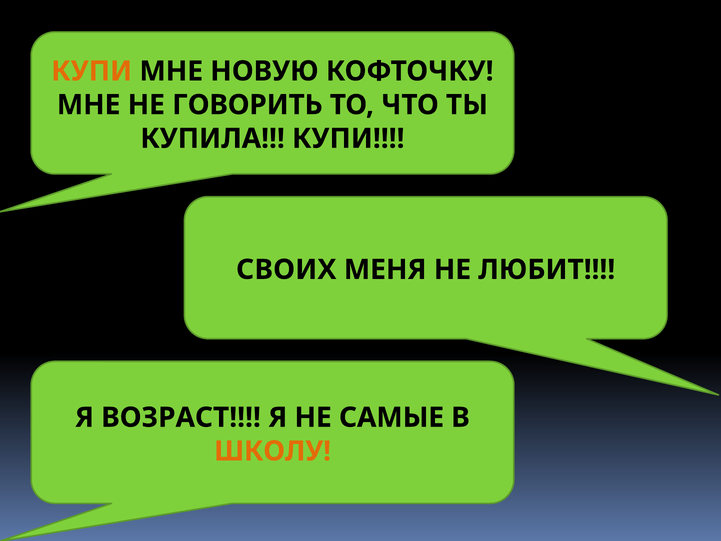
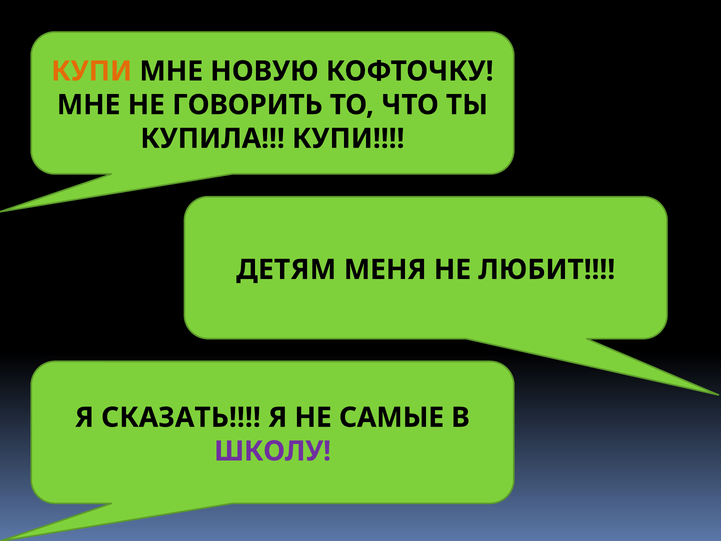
СВОИХ: СВОИХ -> ДЕТЯМ (286, 269)
ВОЗРАСТ: ВОЗРАСТ -> СКАЗАТЬ (181, 417)
ШКОЛУ colour: orange -> purple (273, 451)
